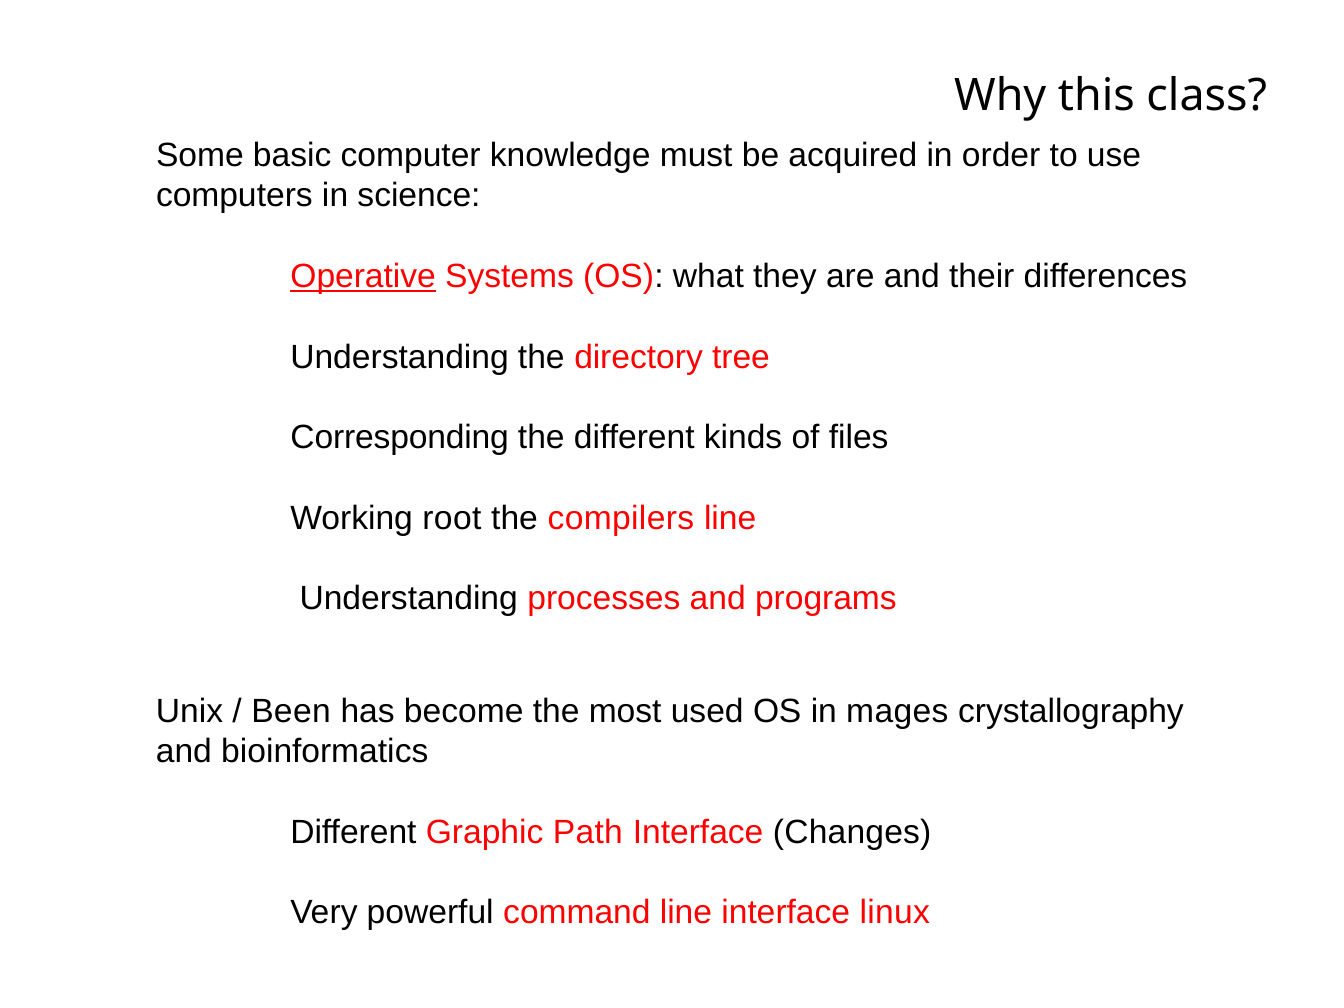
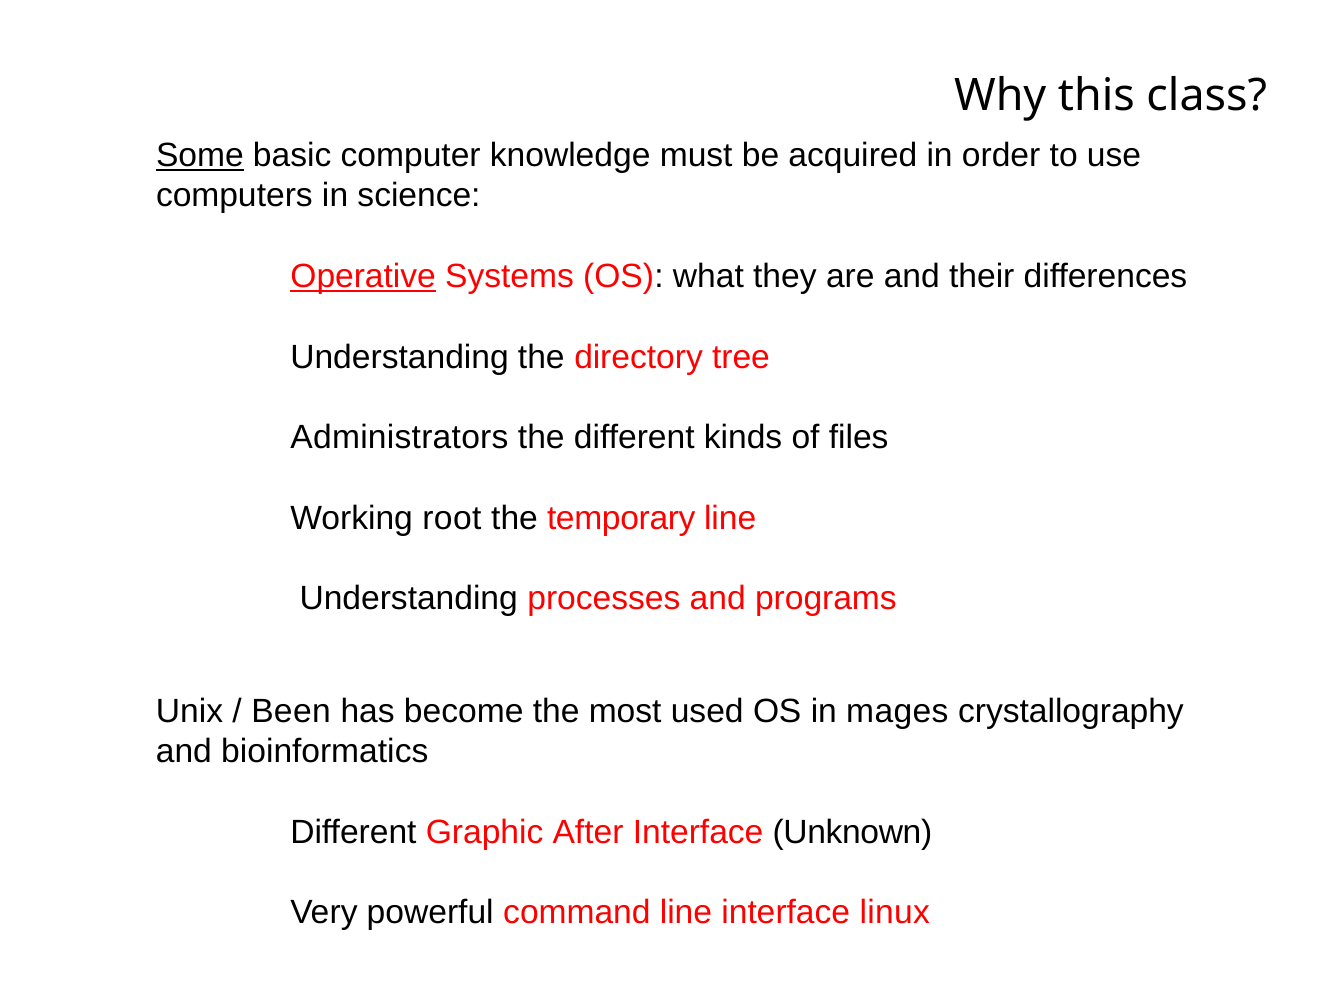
Some underline: none -> present (200, 155)
Corresponding: Corresponding -> Administrators (399, 438)
compilers: compilers -> temporary (621, 518)
Path: Path -> After (588, 832)
Changes: Changes -> Unknown (852, 832)
